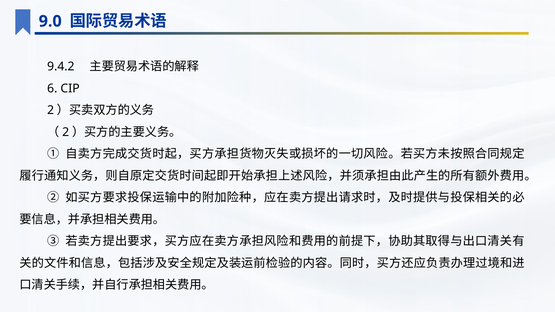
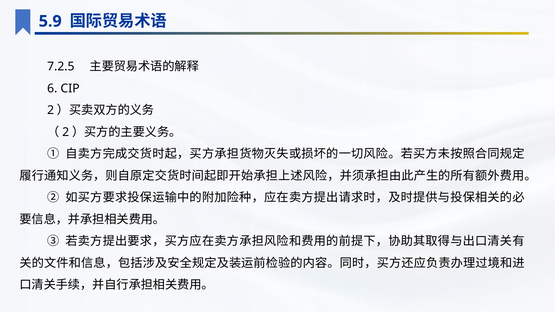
9.0: 9.0 -> 5.9 (50, 21)
9.4.2: 9.4.2 -> 7.2.5 (61, 67)
